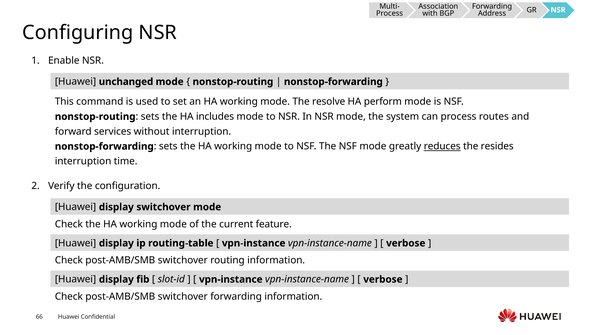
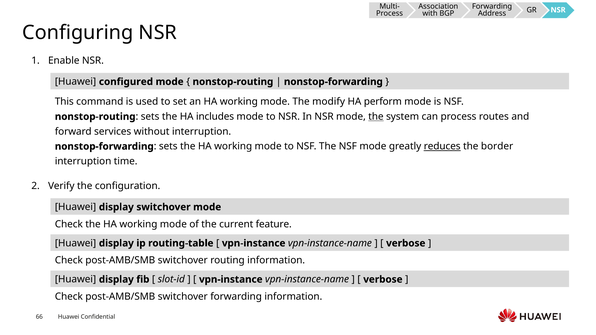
unchanged: unchanged -> configured (126, 82)
resolve: resolve -> modify (329, 102)
the underline: none -> present (376, 117)
resides: resides -> border (497, 146)
